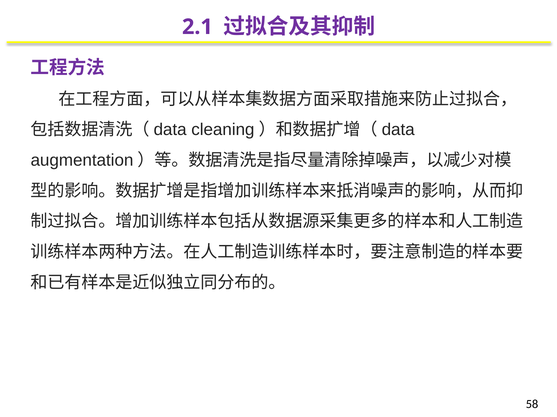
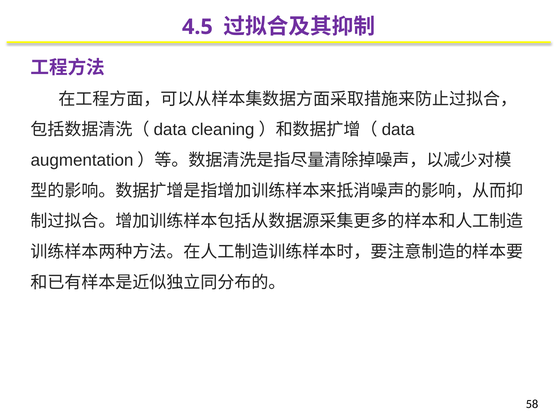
2.1: 2.1 -> 4.5 (197, 27)
